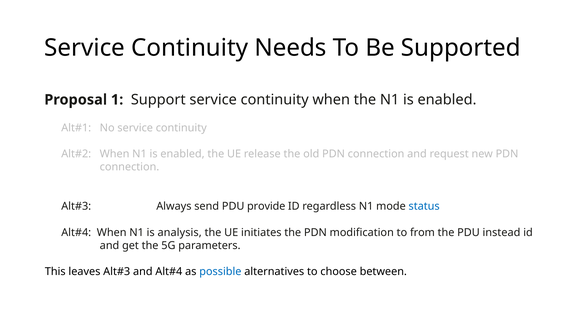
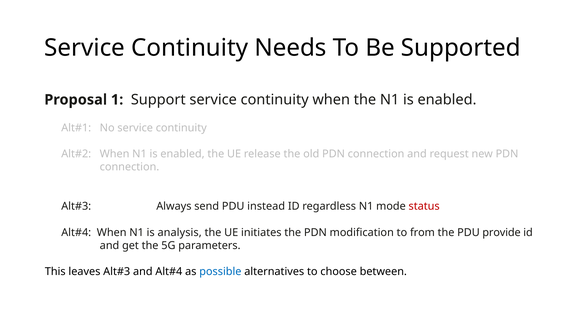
provide: provide -> instead (266, 206)
status colour: blue -> red (424, 206)
instead: instead -> provide (502, 232)
